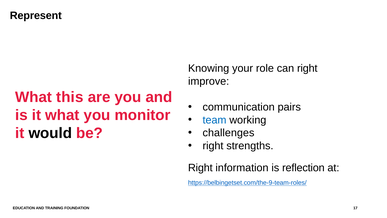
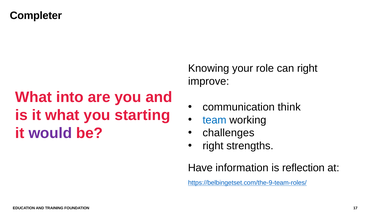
Represent: Represent -> Completer (36, 16)
this: this -> into (70, 97)
pairs: pairs -> think (289, 107)
monitor: monitor -> starting (142, 115)
would colour: black -> purple (50, 133)
Right: Right -> Have (200, 168)
